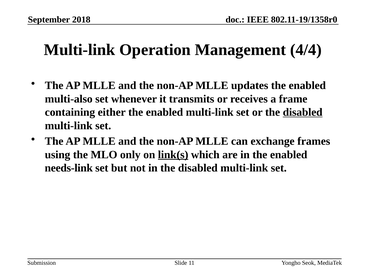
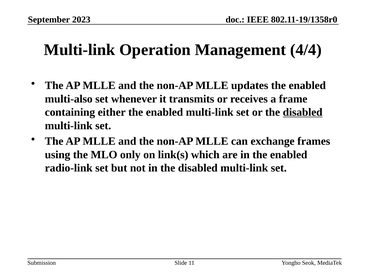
2018: 2018 -> 2023 (81, 20)
link(s underline: present -> none (173, 155)
needs-link: needs-link -> radio-link (69, 168)
